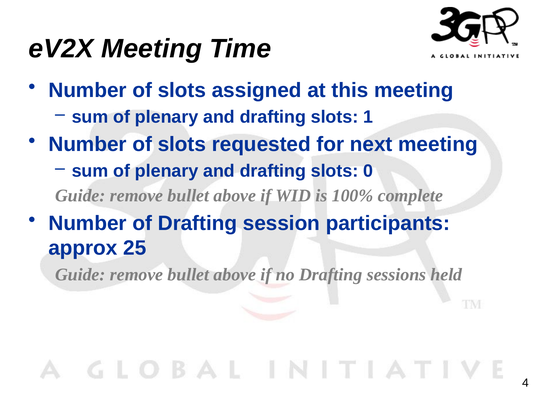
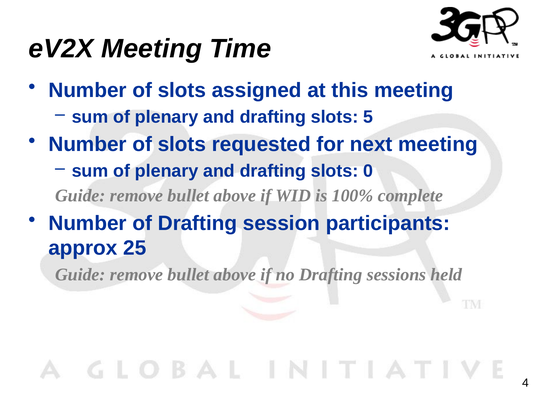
1: 1 -> 5 (368, 117)
